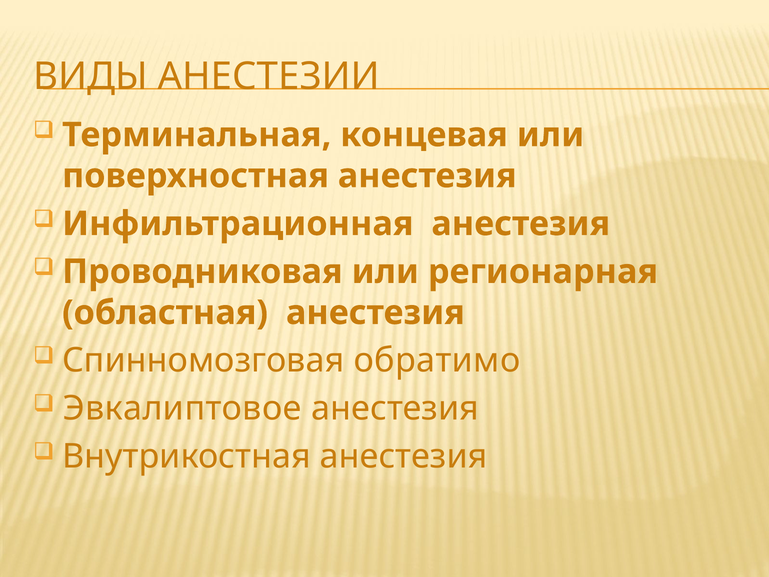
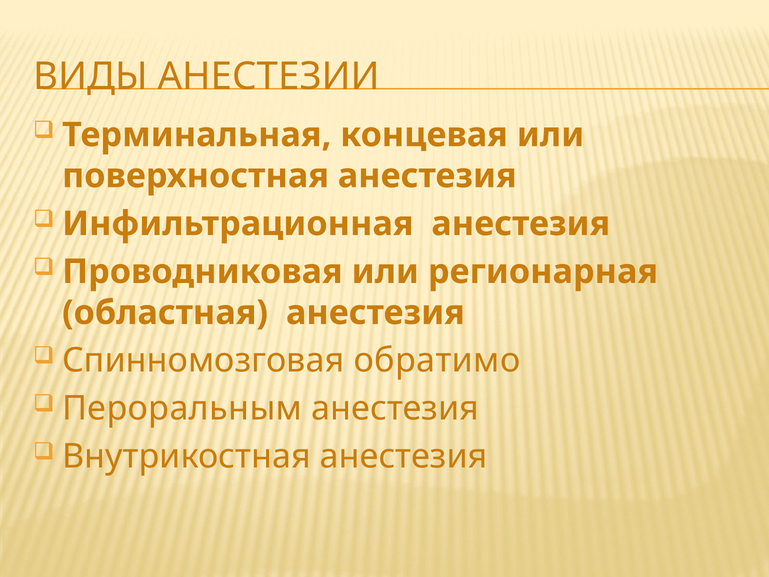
Эвкалиптовое: Эвкалиптовое -> Пероральным (182, 408)
